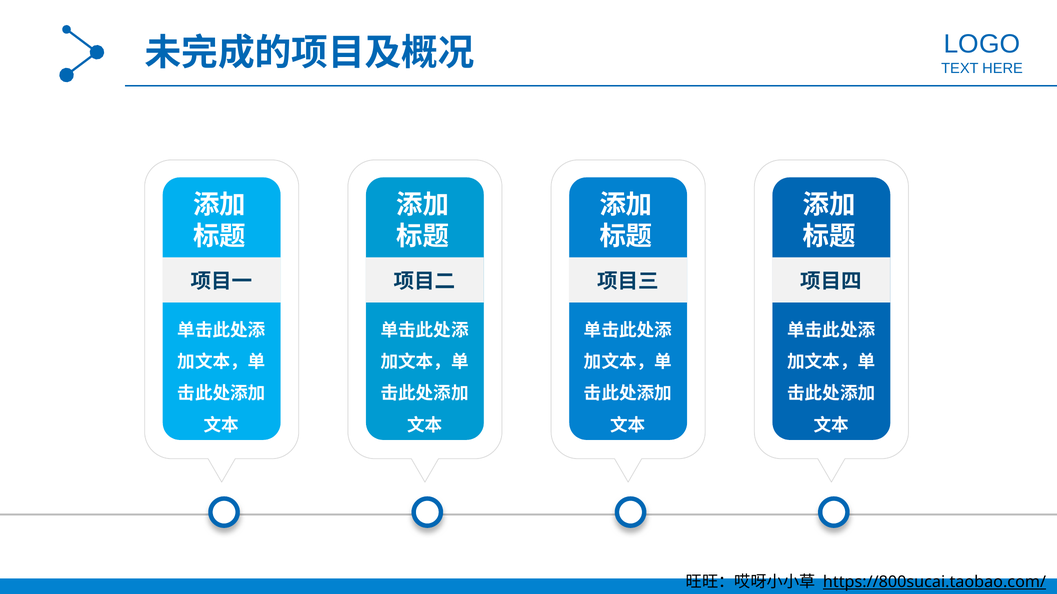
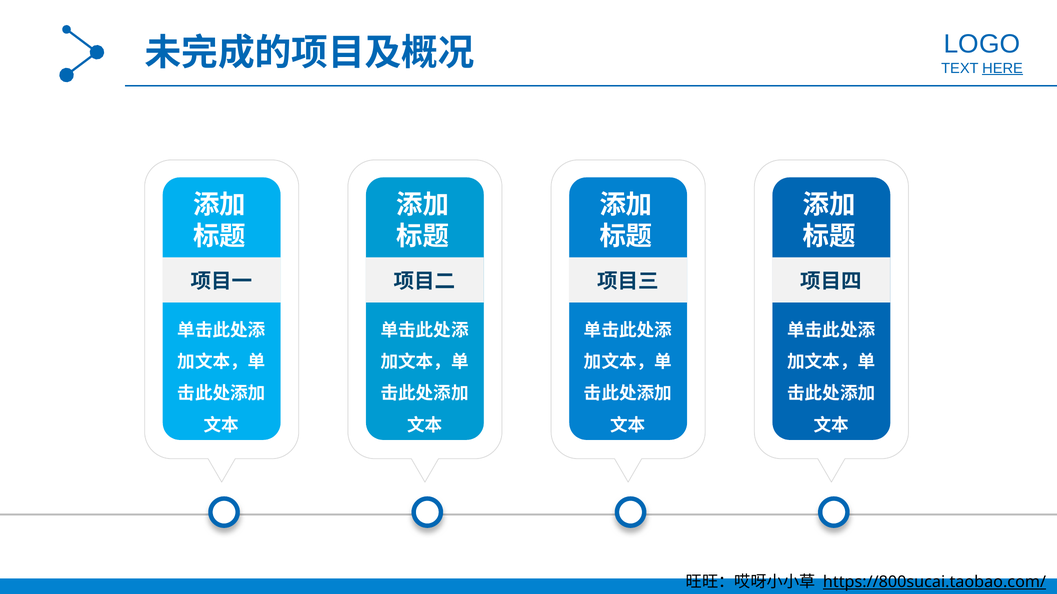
HERE underline: none -> present (1003, 68)
